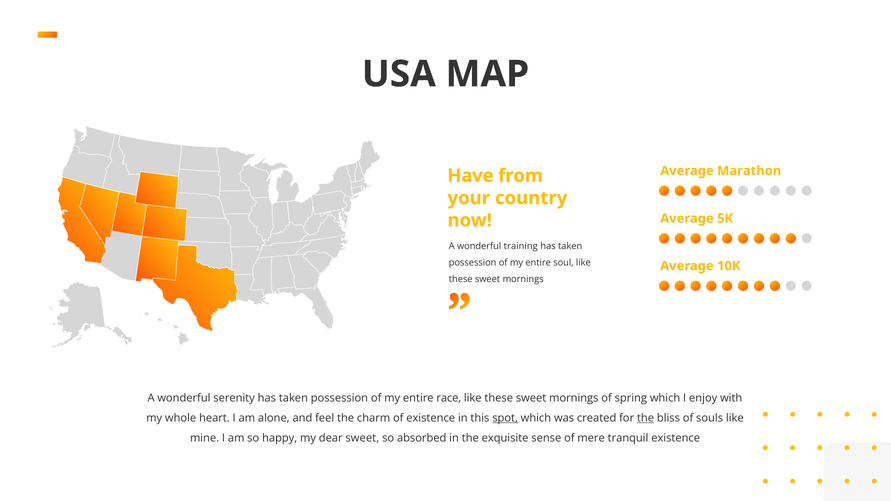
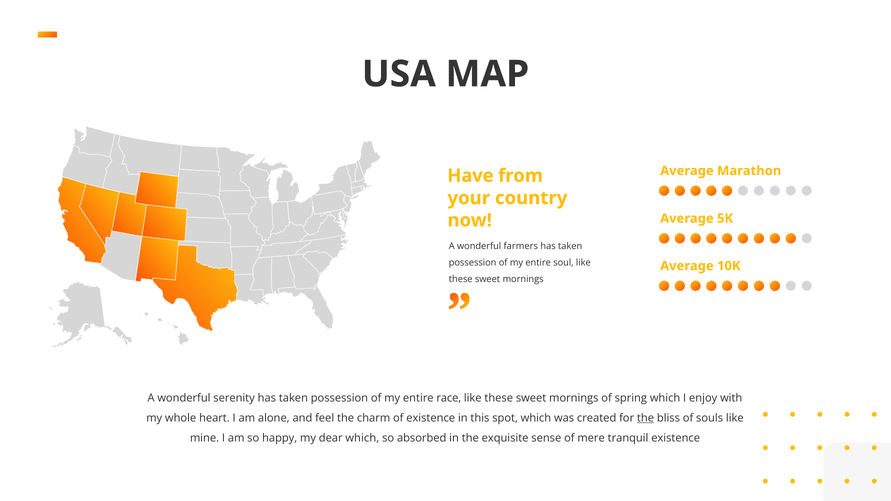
training: training -> farmers (521, 246)
spot underline: present -> none (505, 418)
dear sweet: sweet -> which (362, 438)
